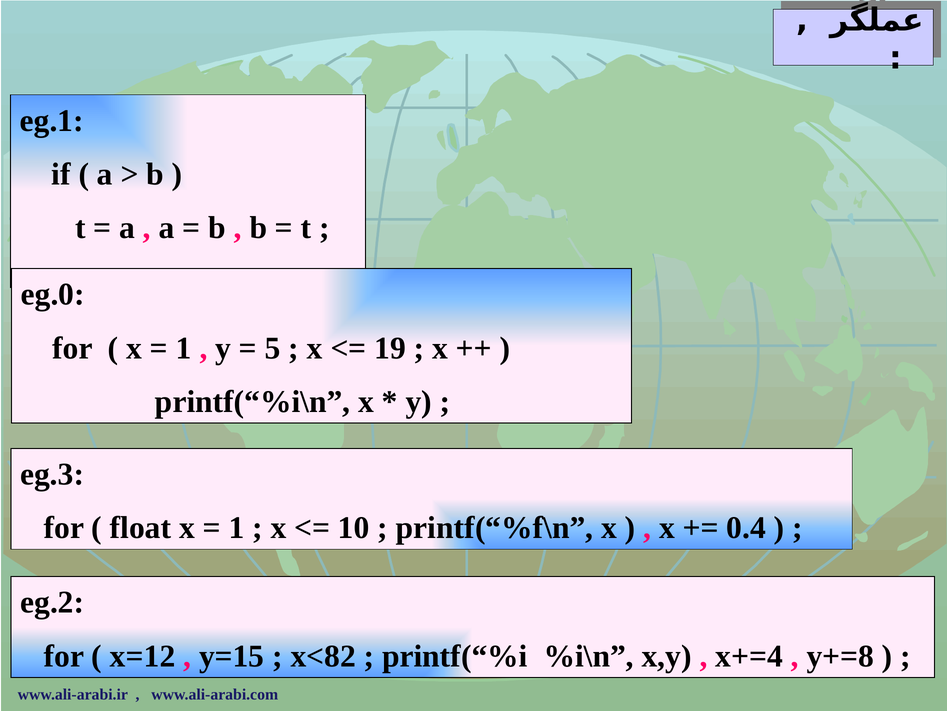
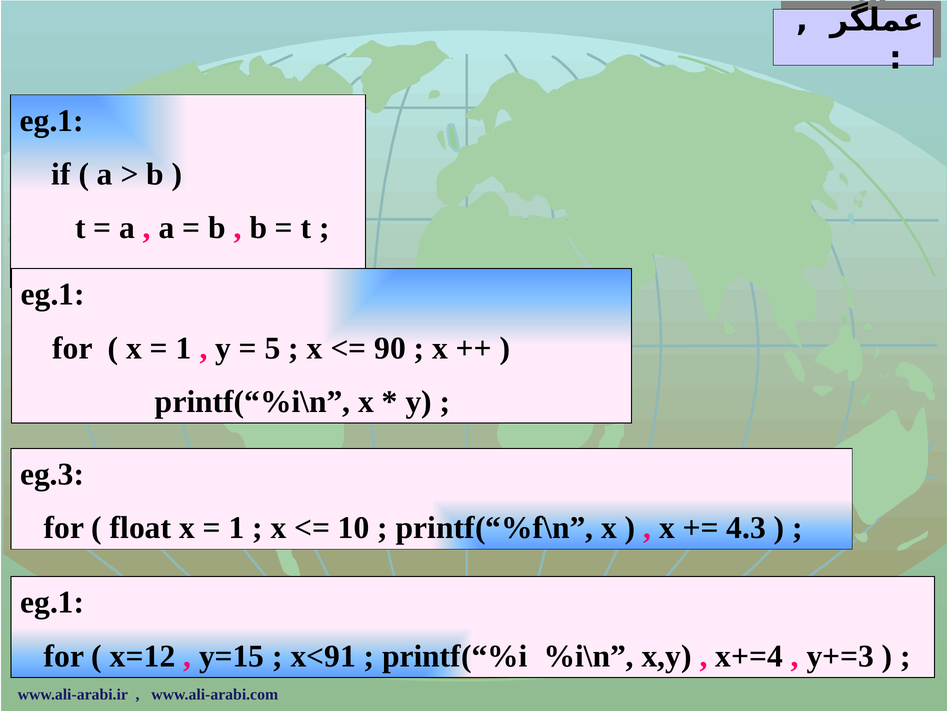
eg.0: eg.0 -> eg.1 (53, 294)
19: 19 -> 90 (390, 348)
0.4: 0.4 -> 4.3 (746, 527)
eg.2: eg.2 -> eg.1 (52, 602)
x<82: x<82 -> x<91 (323, 656)
y+=8: y+=8 -> y+=3 (840, 656)
